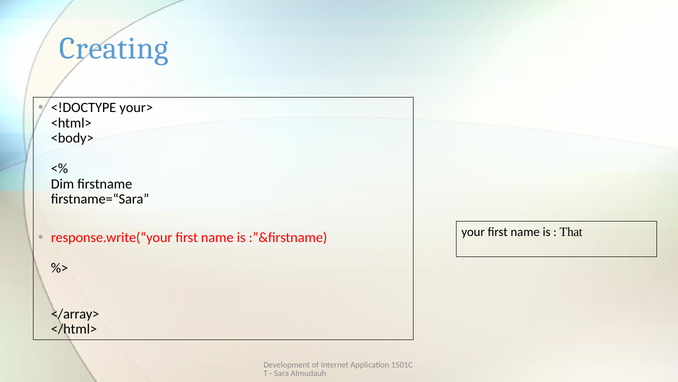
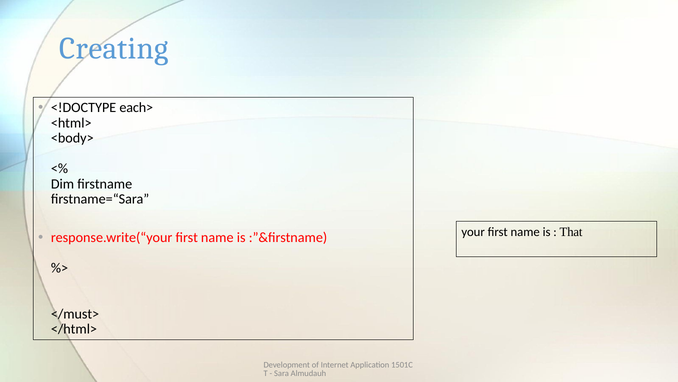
your>: your> -> each> (136, 107)
</array>: </array> -> </must> (75, 313)
